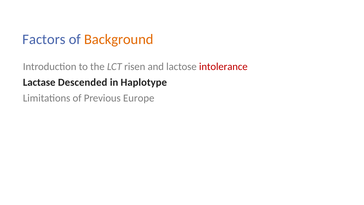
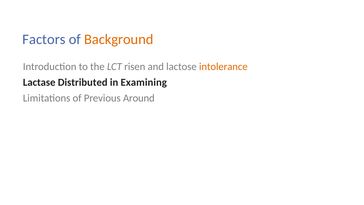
intolerance colour: red -> orange (223, 67)
Descended: Descended -> Distributed (83, 82)
Haplotype: Haplotype -> Examining (144, 82)
Europe: Europe -> Around (139, 98)
